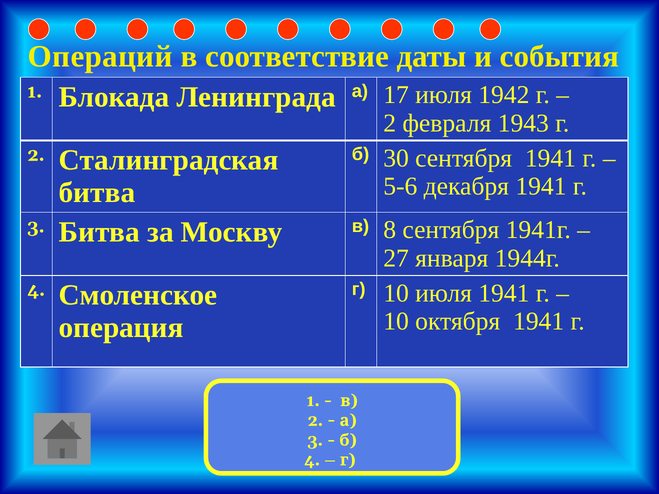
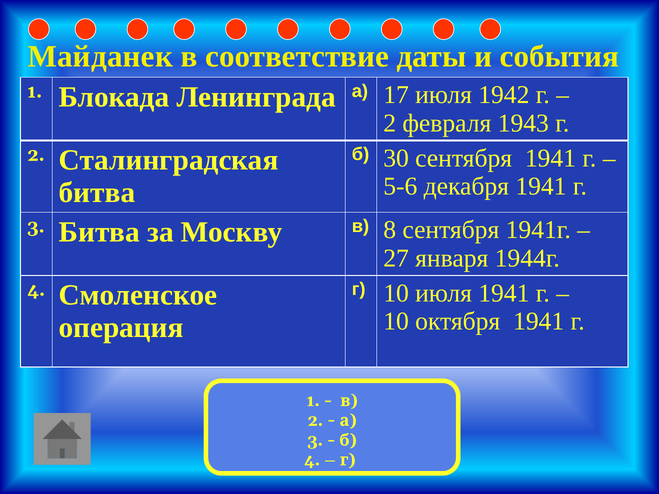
Операций: Операций -> Майданек (100, 56)
